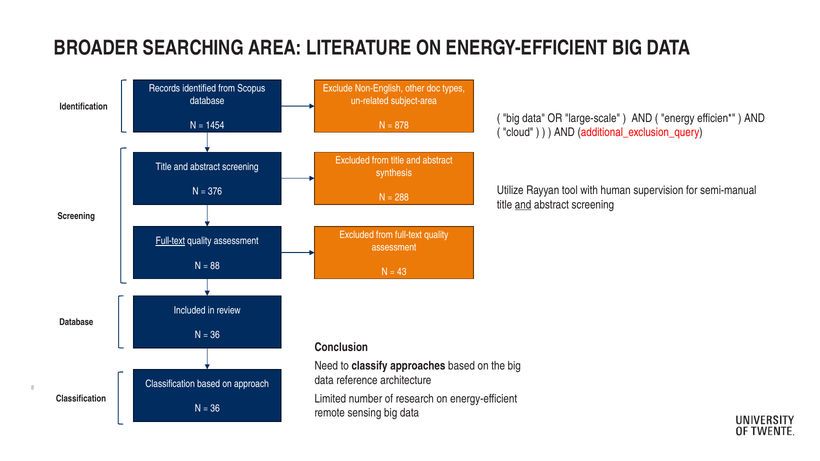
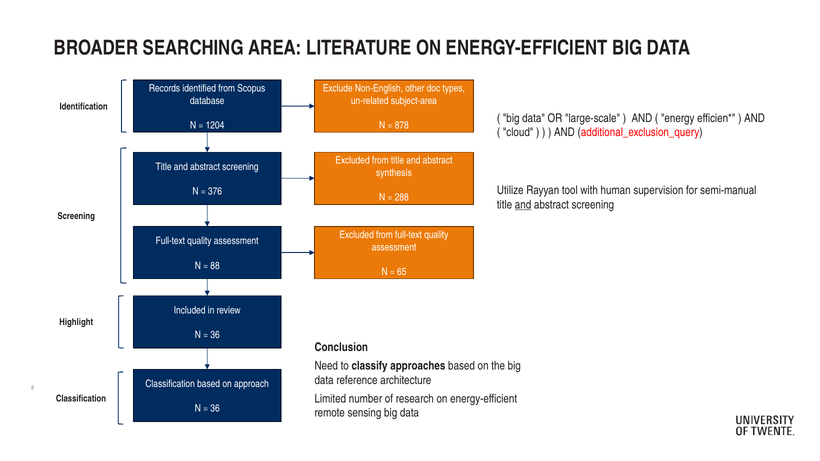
1454: 1454 -> 1204 (215, 125)
Full-text underline: present -> none (170, 241)
43: 43 -> 65 (402, 272)
Database: Database -> Highlight (76, 323)
